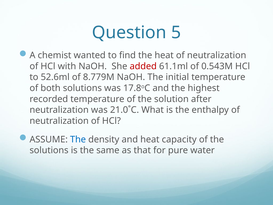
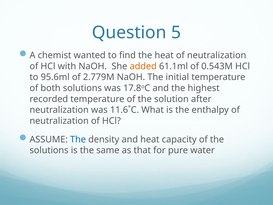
added colour: red -> orange (143, 66)
52.6ml: 52.6ml -> 95.6ml (55, 77)
8.779M: 8.779M -> 2.779M (99, 77)
21.0˚C: 21.0˚C -> 11.6˚C (125, 110)
